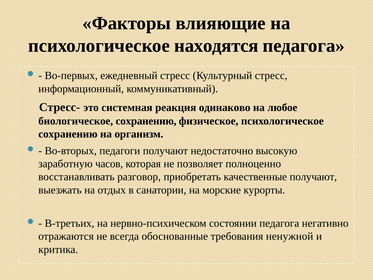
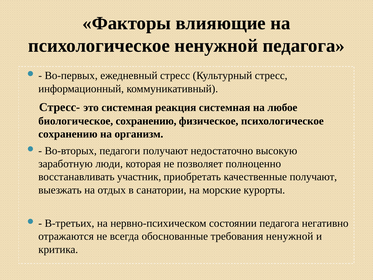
психологическое находятся: находятся -> ненужной (216, 46)
реакция одинаково: одинаково -> системная (225, 107)
часов: часов -> люди (109, 164)
разговор: разговор -> участник (139, 177)
